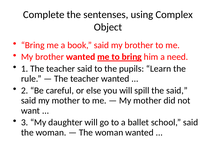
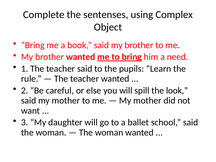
the said: said -> look (177, 90)
